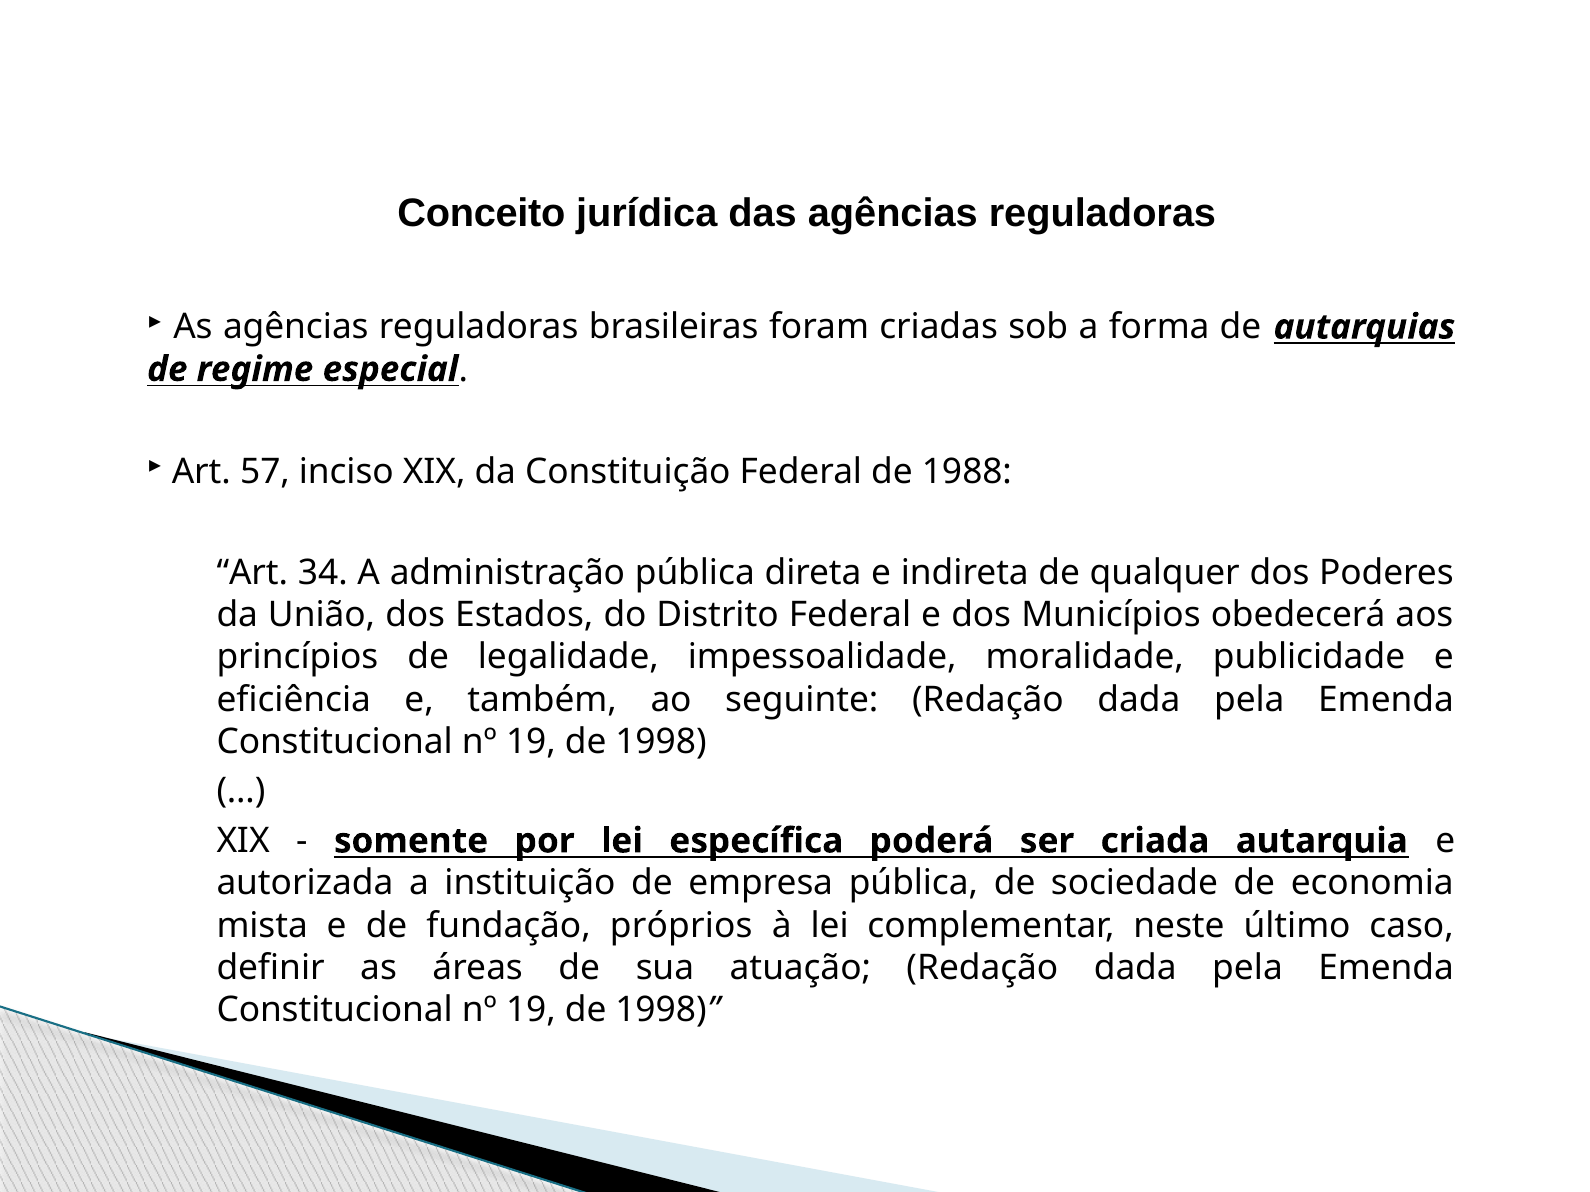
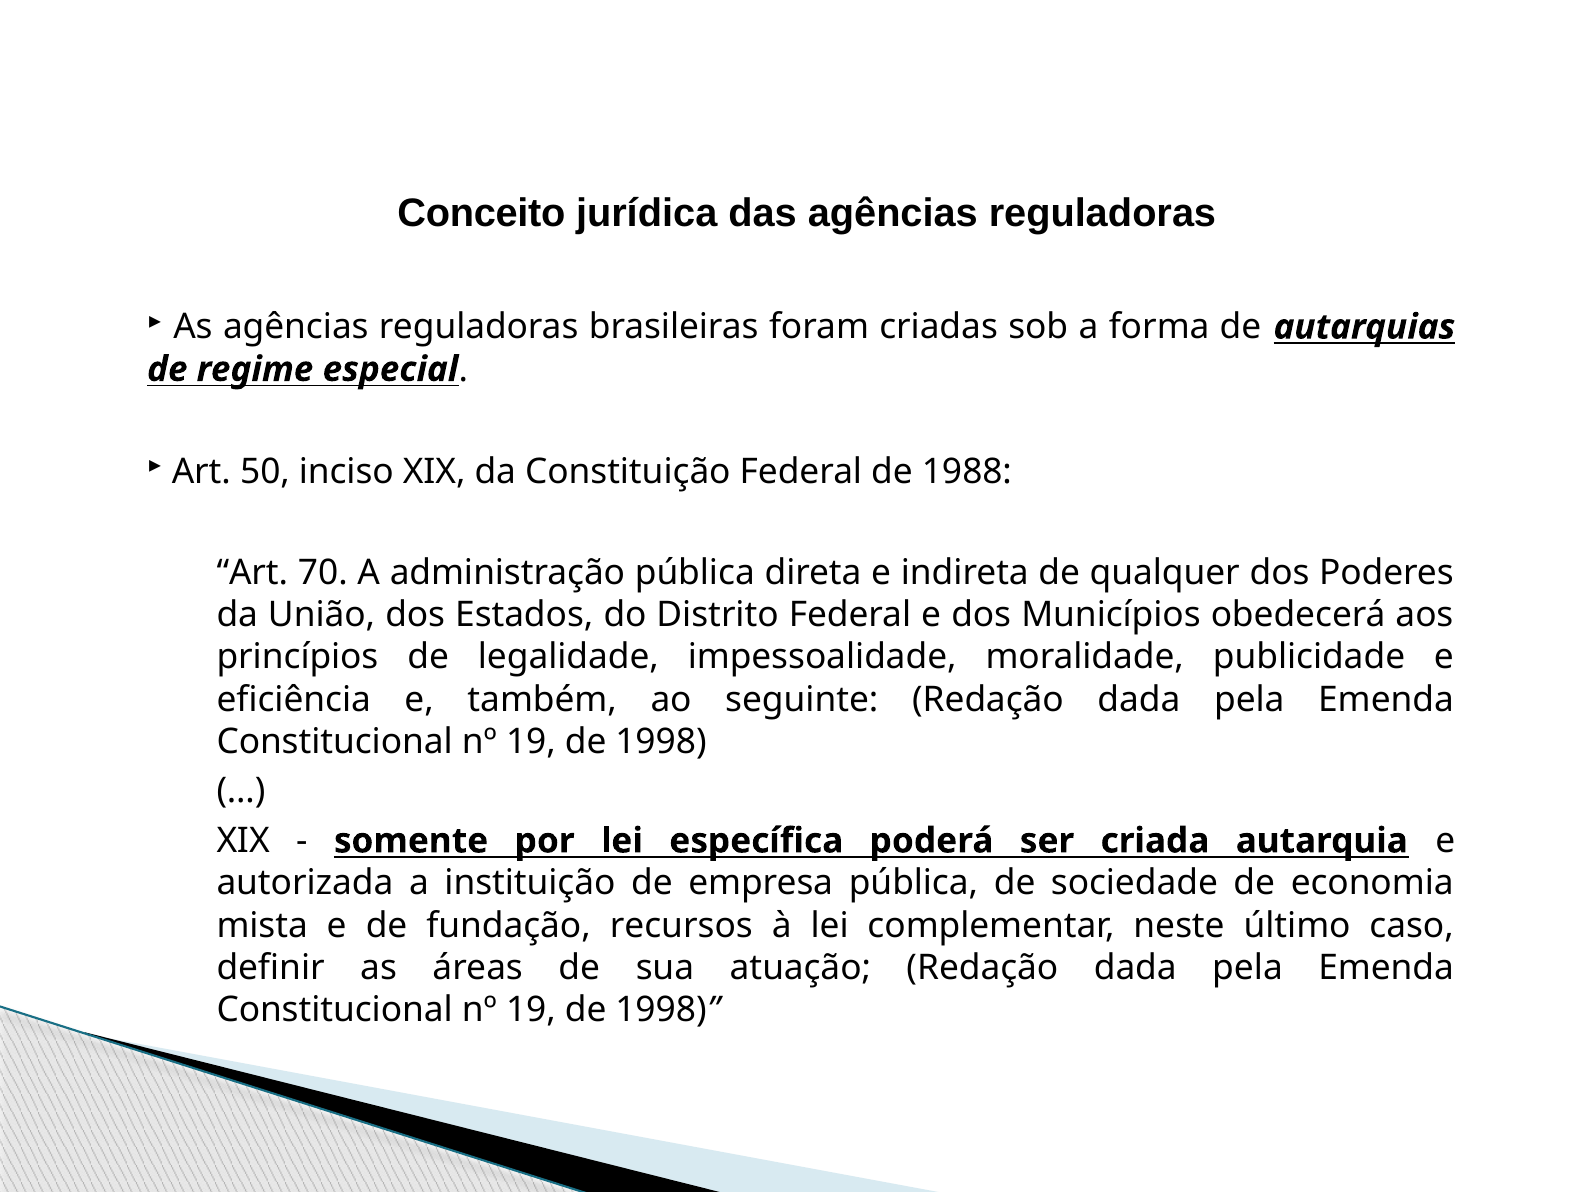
57: 57 -> 50 (265, 472)
34: 34 -> 70 (323, 573)
próprios: próprios -> recursos (681, 926)
